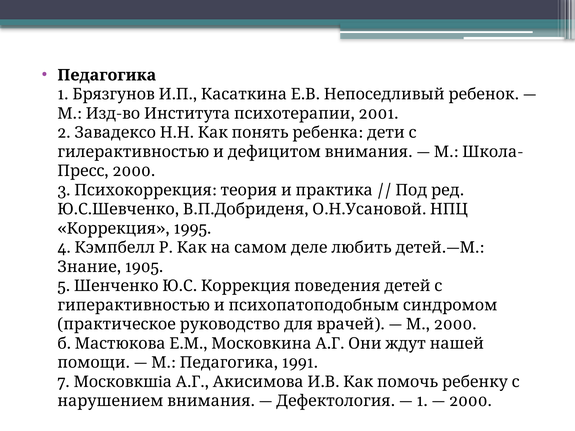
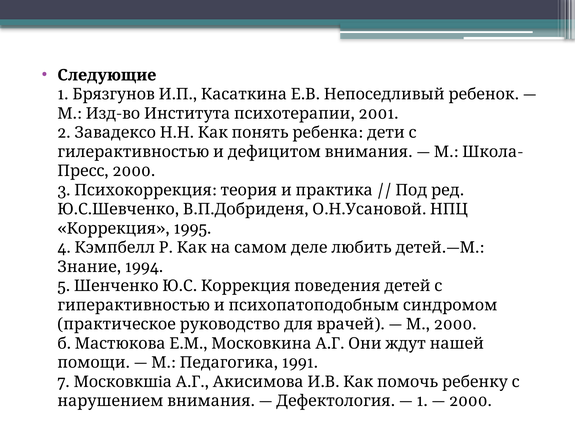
Педагогика: Педагогика -> Следующие (107, 75)
1905: 1905 -> 1994 (144, 267)
